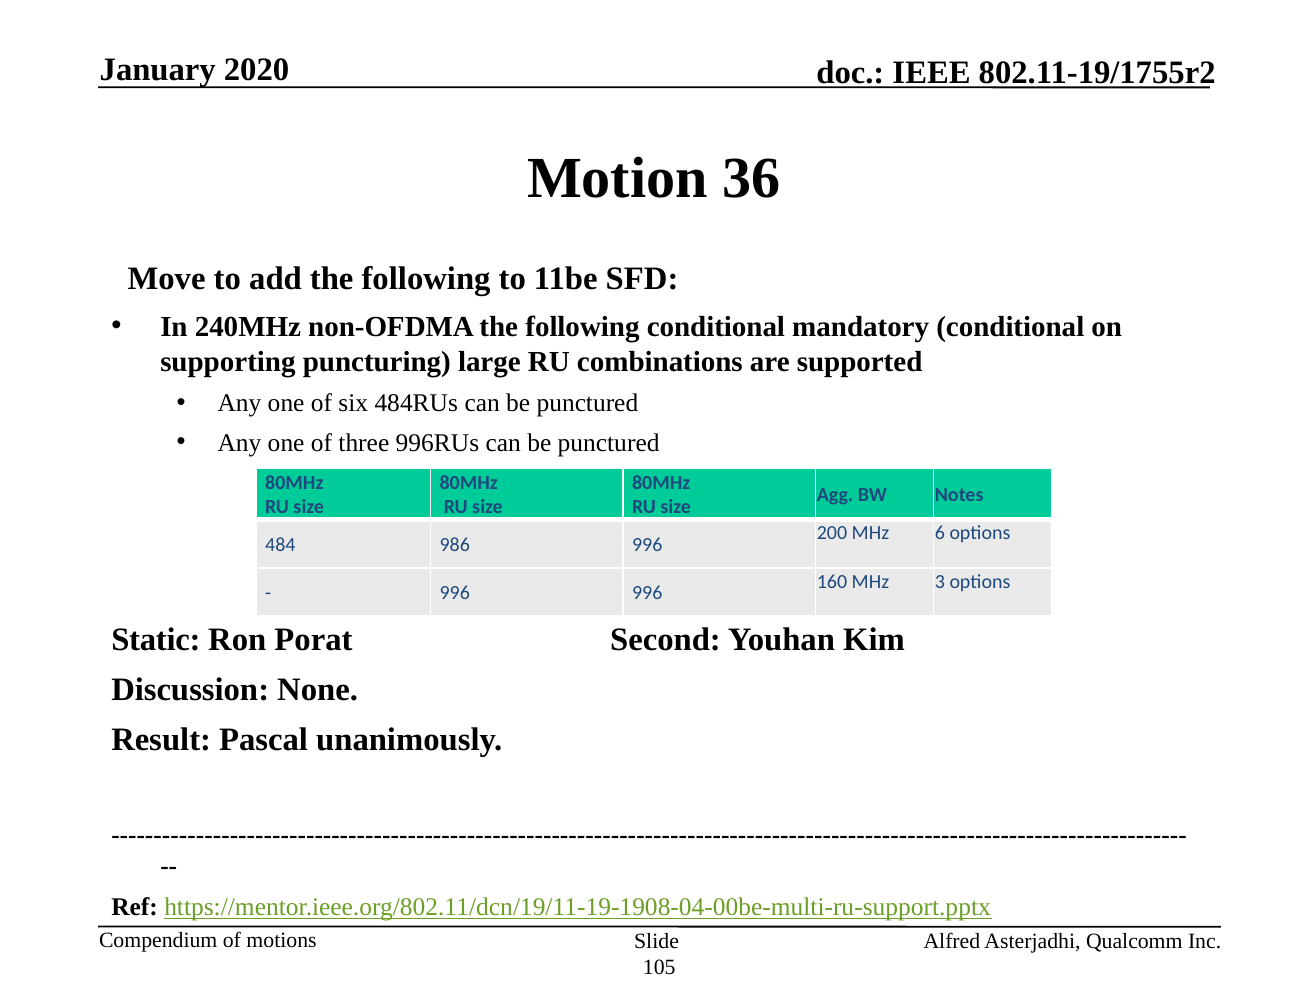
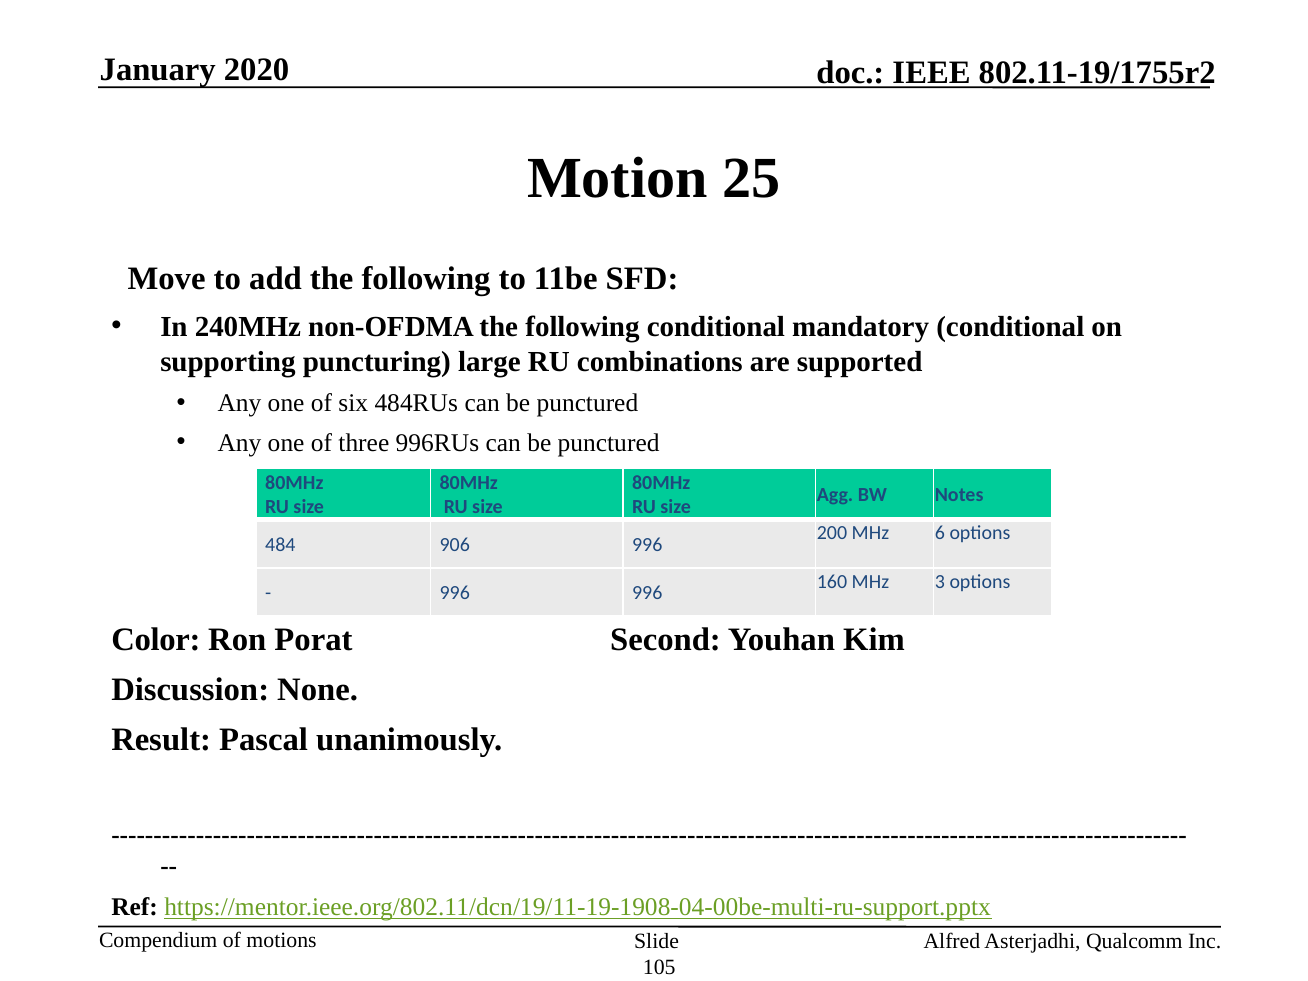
36: 36 -> 25 (751, 178)
986: 986 -> 906 (455, 545)
Static: Static -> Color (156, 639)
